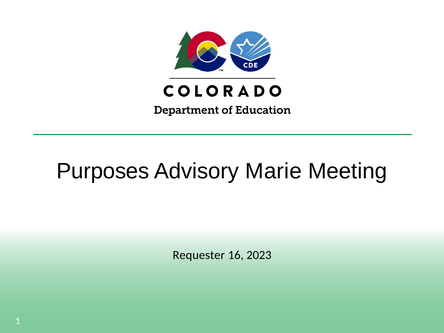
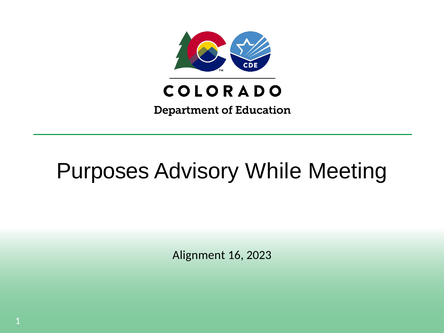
Marie: Marie -> While (274, 171)
Requester: Requester -> Alignment (199, 255)
